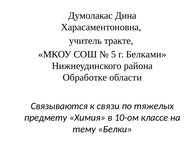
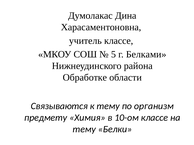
учитель тракте: тракте -> классе (119, 41)
к связи: связи -> тему (108, 106)
тяжелых: тяжелых -> организм (154, 106)
